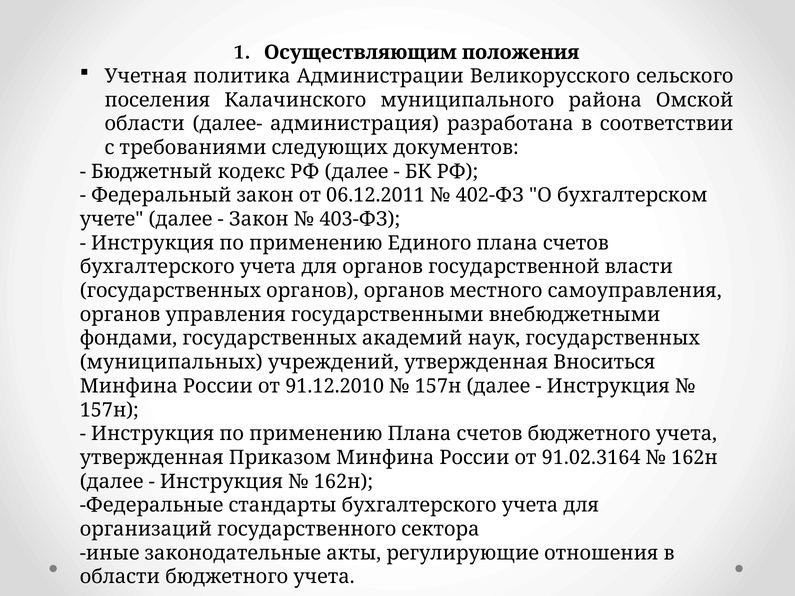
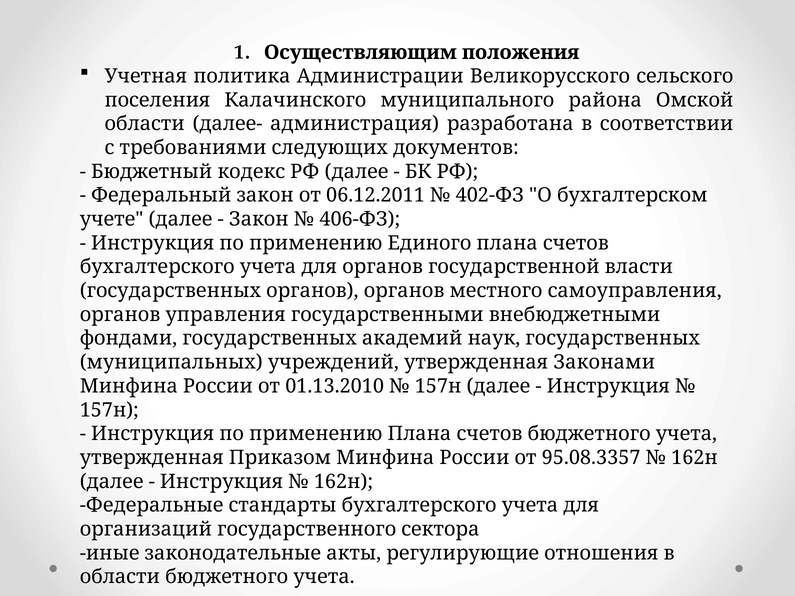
403-ФЗ: 403-ФЗ -> 406-ФЗ (360, 219)
Вноситься: Вноситься -> Законами (604, 362)
91.12.2010: 91.12.2010 -> 01.13.2010 (335, 386)
91.02.3164: 91.02.3164 -> 95.08.3357 (591, 458)
